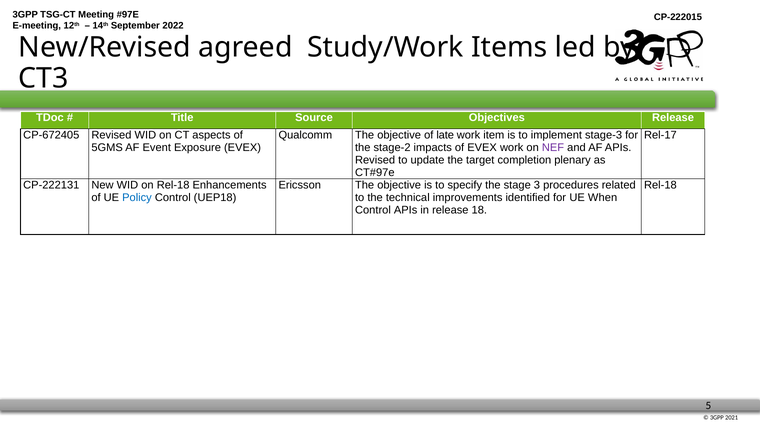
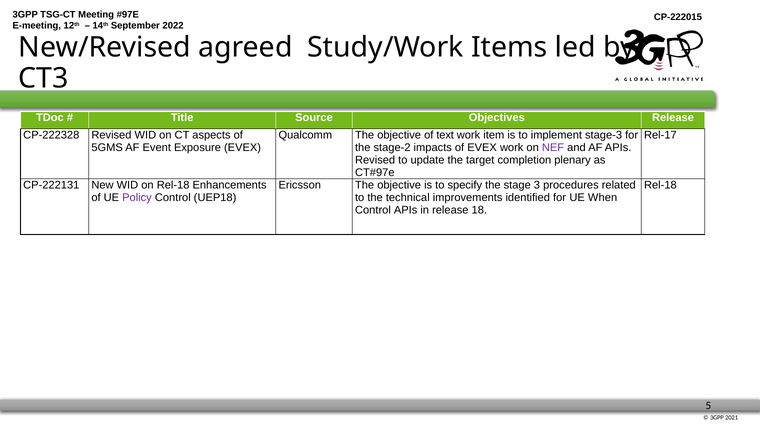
CP-672405: CP-672405 -> CP-222328 (51, 135)
late: late -> text (445, 135)
Policy colour: blue -> purple (137, 198)
